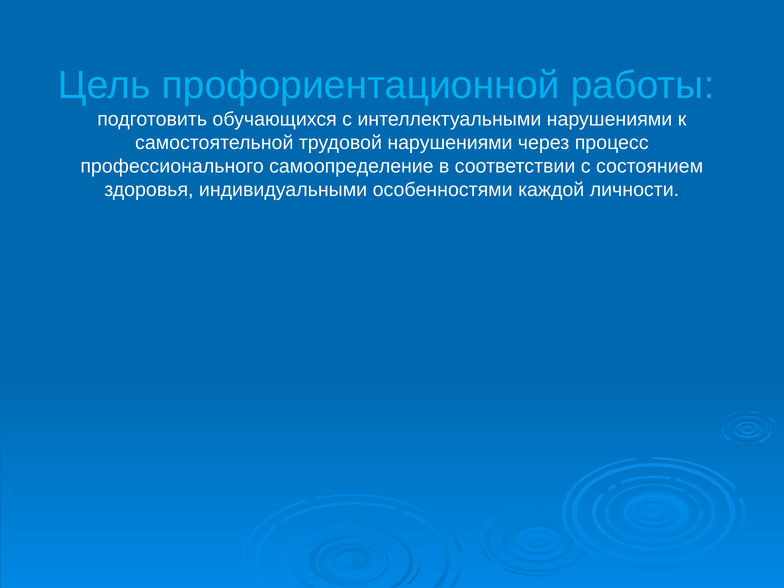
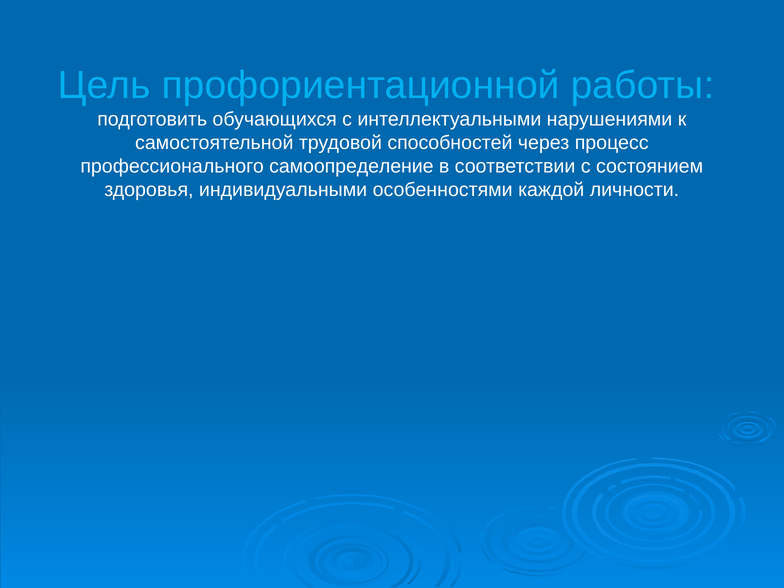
трудовой нарушениями: нарушениями -> способностей (450, 143)
